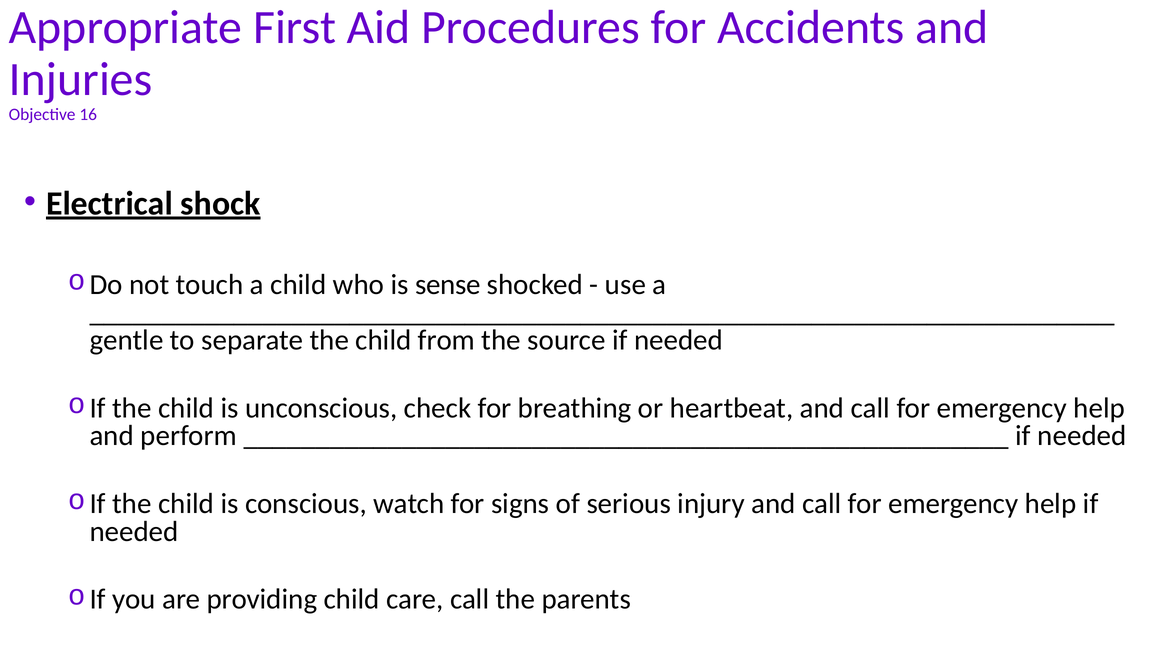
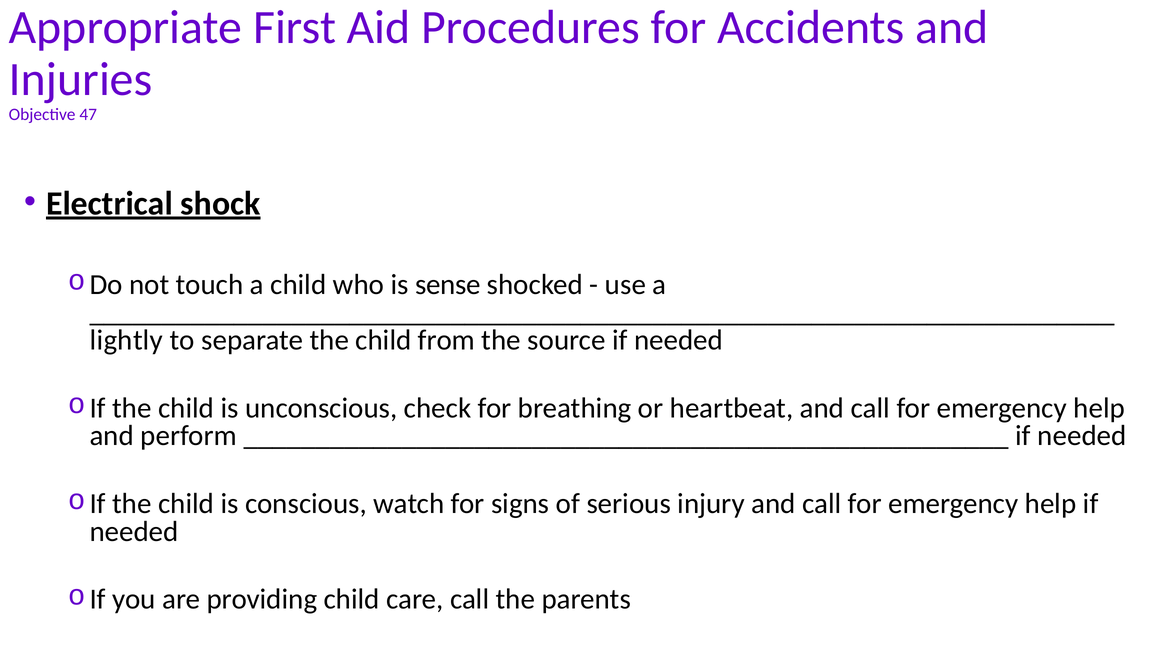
16: 16 -> 47 (88, 115)
gentle: gentle -> lightly (126, 340)
